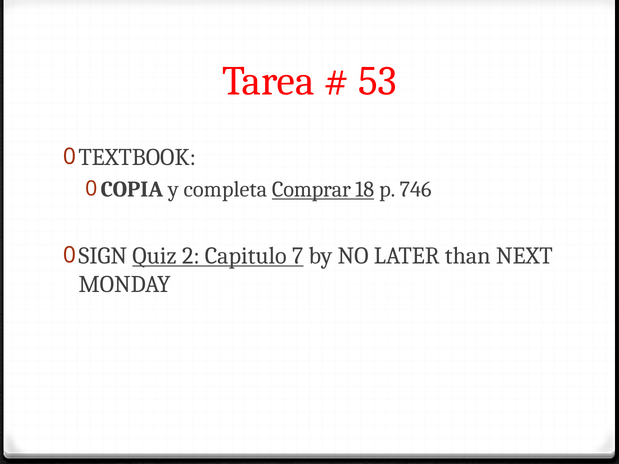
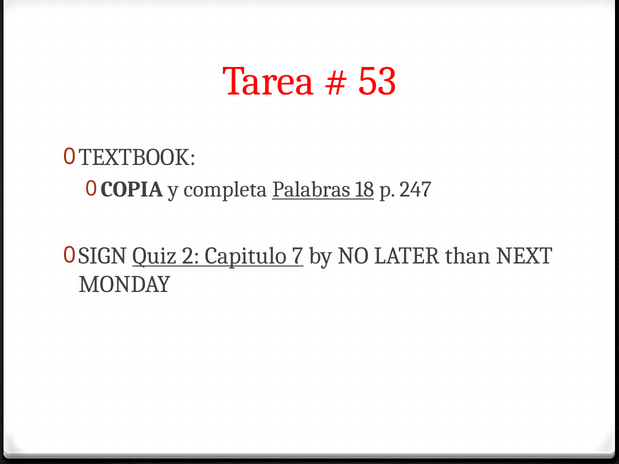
Comprar: Comprar -> Palabras (311, 189)
746: 746 -> 247 (416, 189)
